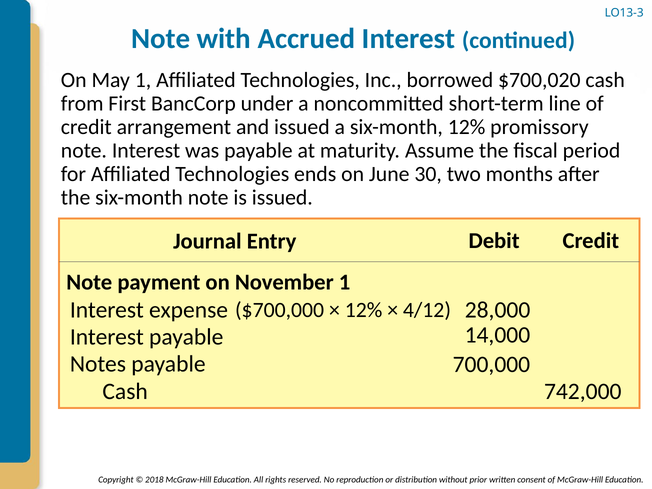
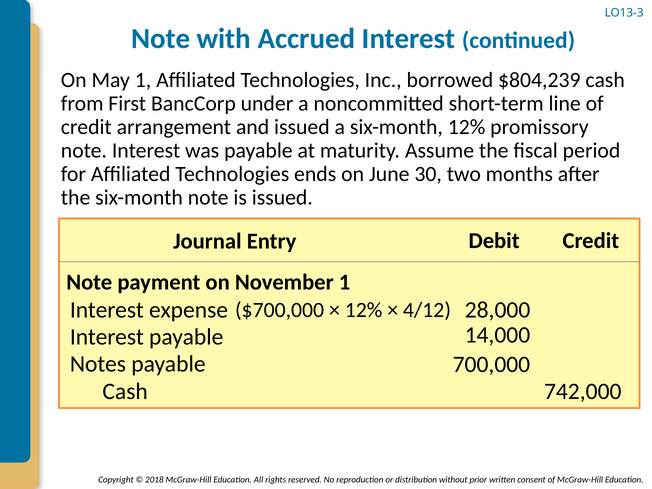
$700,020: $700,020 -> $804,239 (539, 80)
